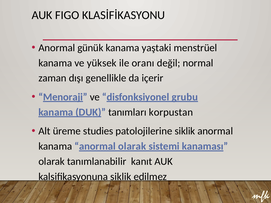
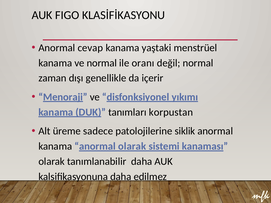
günük: günük -> cevap (90, 48)
ve yüksek: yüksek -> normal (102, 63)
grubu: grubu -> yıkımı (185, 97)
studies: studies -> sadece (98, 131)
tanımlanabilir kanıt: kanıt -> daha (142, 162)
kalsifikasyonuna siklik: siklik -> daha (121, 177)
